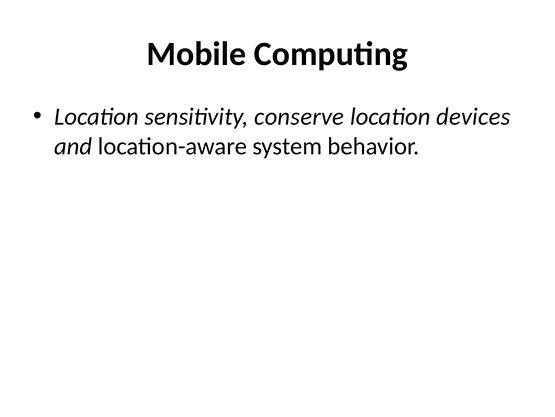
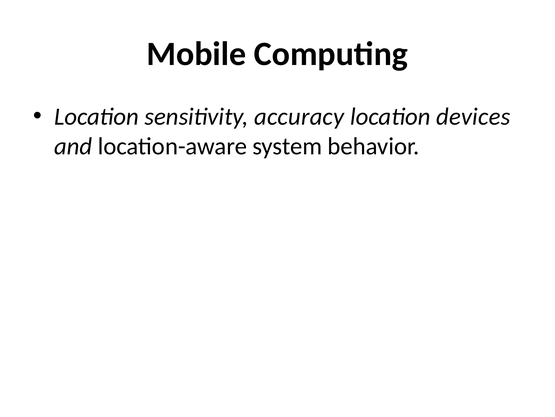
conserve: conserve -> accuracy (299, 116)
